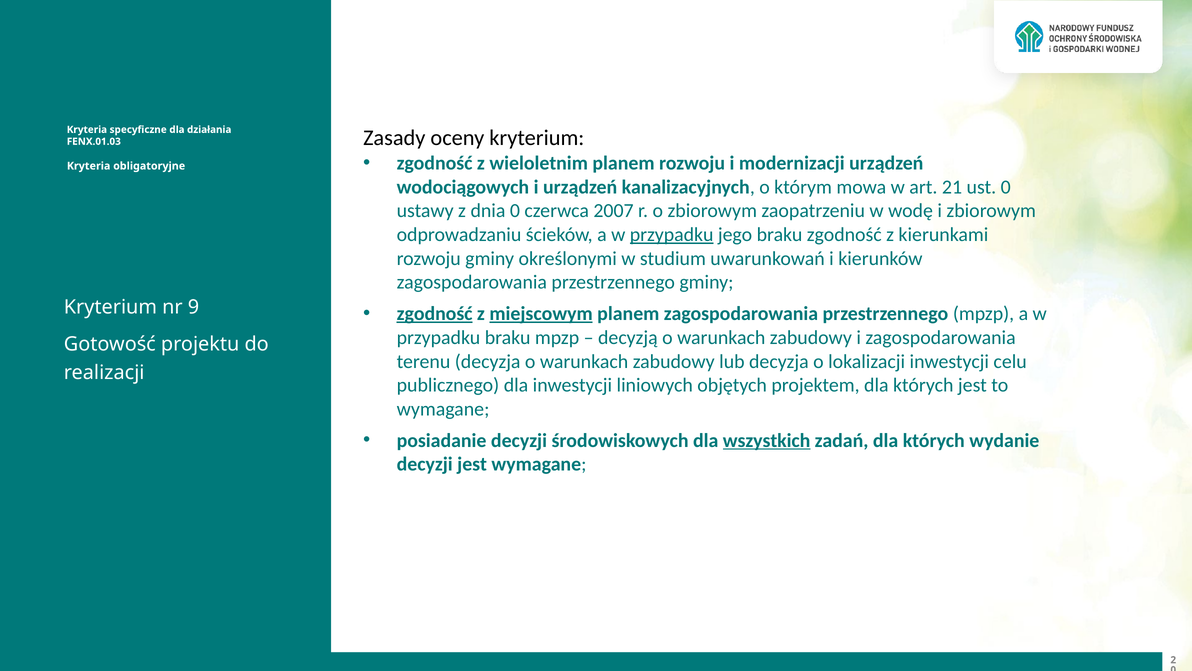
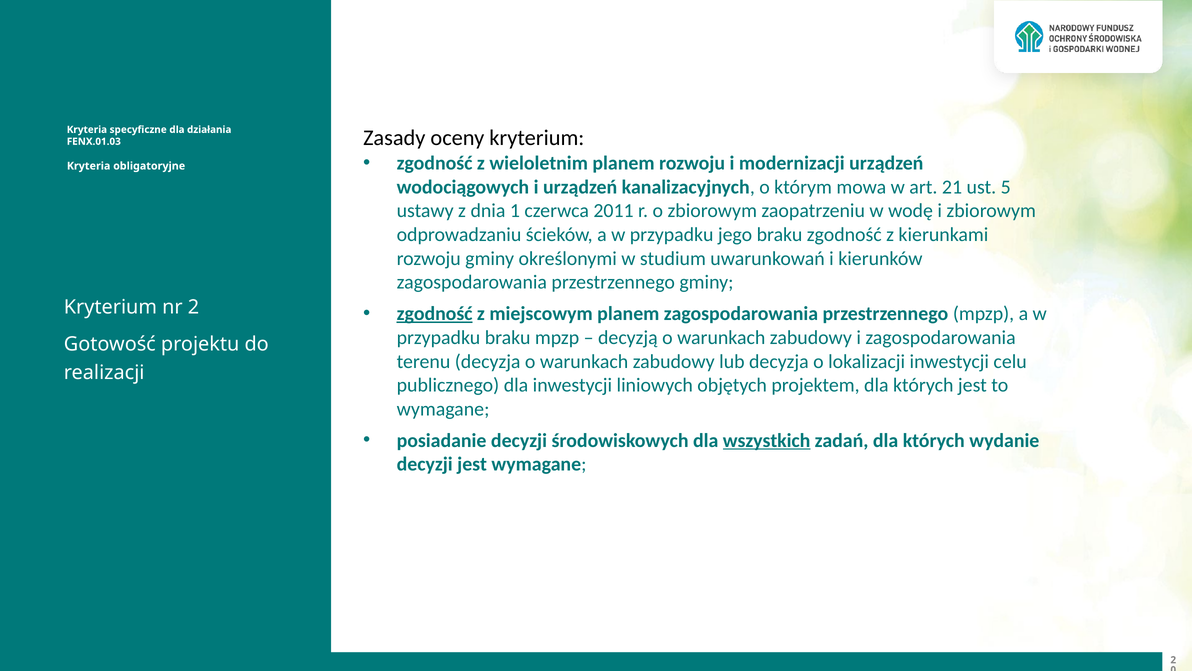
ust 0: 0 -> 5 (1006, 187)
dnia 0: 0 -> 1 (515, 211)
2007: 2007 -> 2011 (614, 211)
przypadku underline: present -> none (672, 235)
nr 9: 9 -> 2 (193, 307)
miejscowym underline: present -> none (541, 313)
